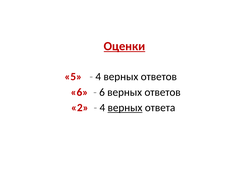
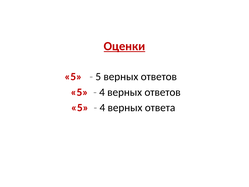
4: 4 -> 5 (98, 77)
6: 6 -> 5 (80, 92)
6: 6 -> 4 (102, 92)
2: 2 -> 5 (80, 108)
верных underline: present -> none (125, 108)
